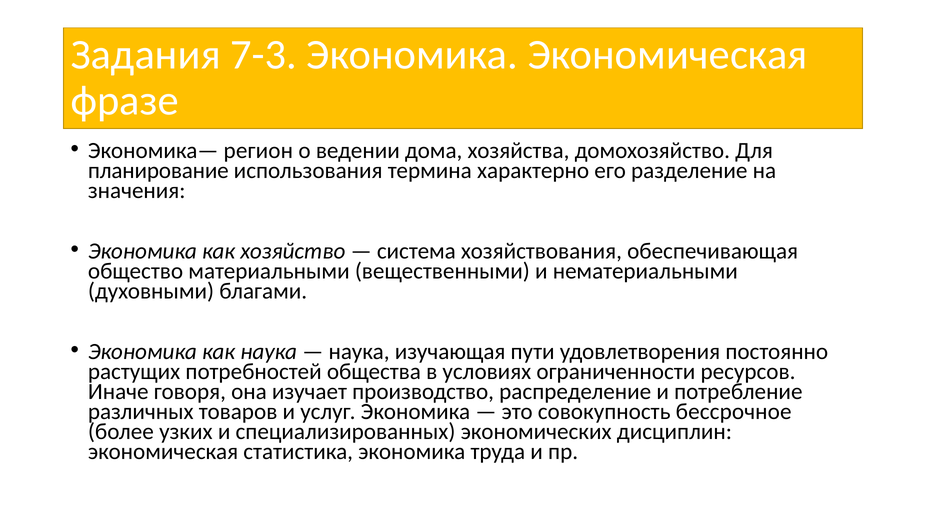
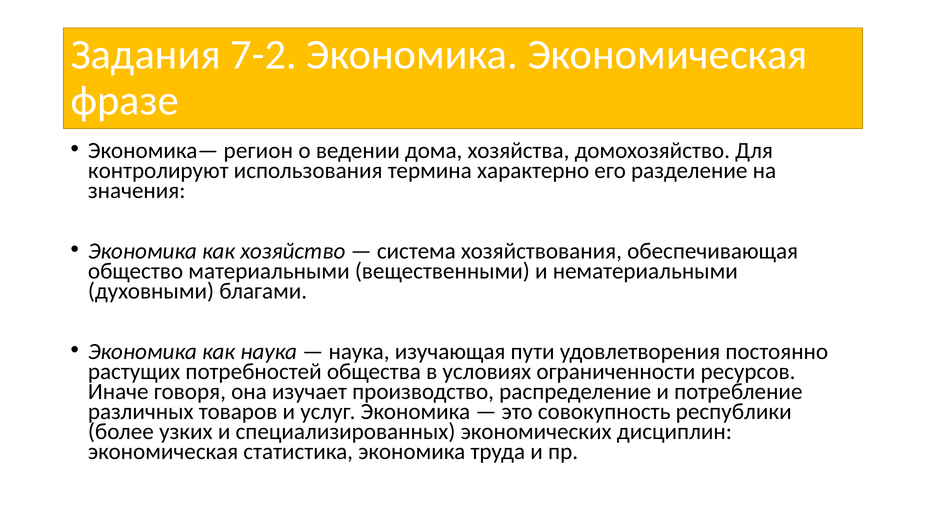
7-3: 7-3 -> 7-2 (264, 55)
планирование: планирование -> контролируют (158, 170)
бессрочное: бессрочное -> республики (734, 411)
